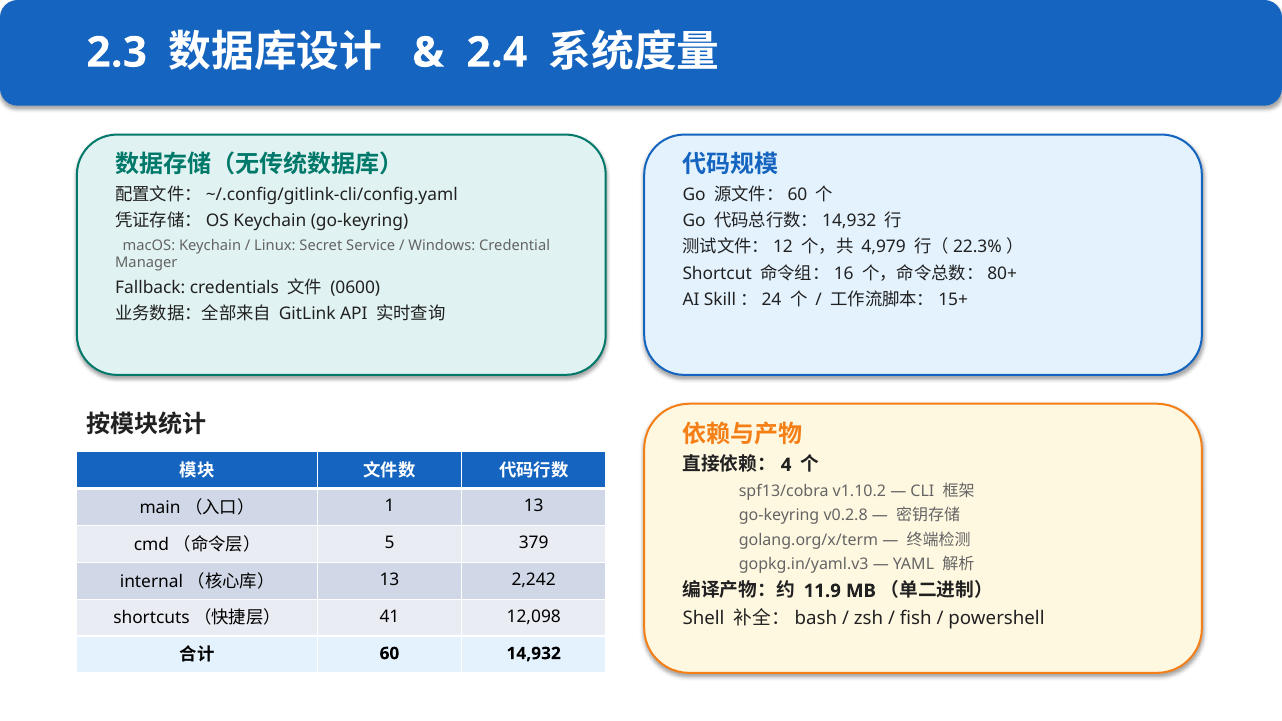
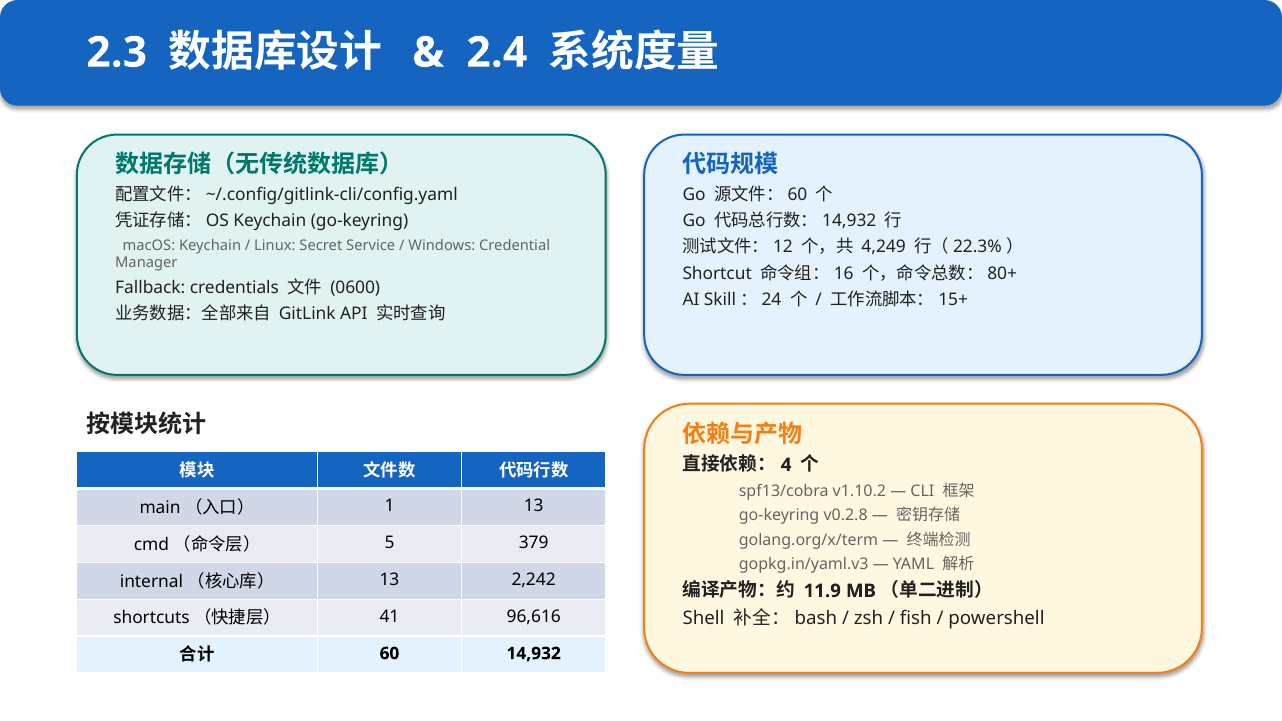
4,979: 4,979 -> 4,249 (884, 247)
12,098: 12,098 -> 96,616 (534, 617)
